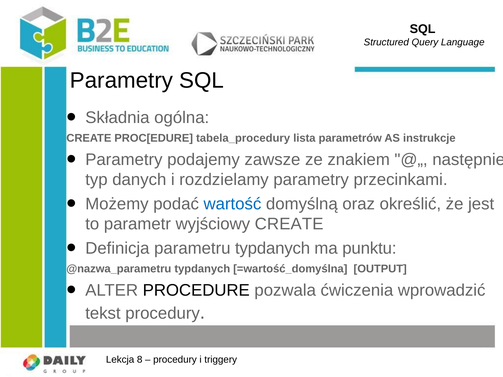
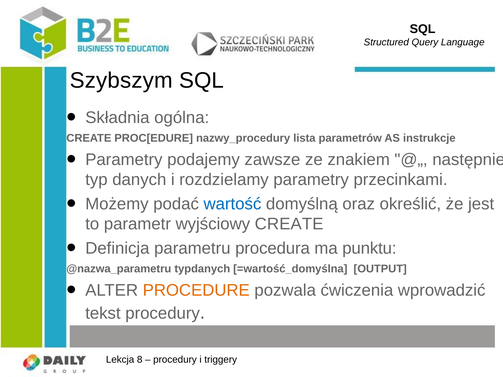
Parametry: Parametry -> Szybszym (121, 81)
tabela_procedury: tabela_procedury -> nazwy_procedury (243, 138)
parametru typdanych: typdanych -> procedura (273, 249)
PROCEDURE colour: black -> orange (196, 291)
